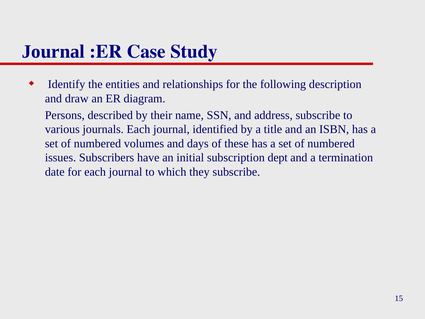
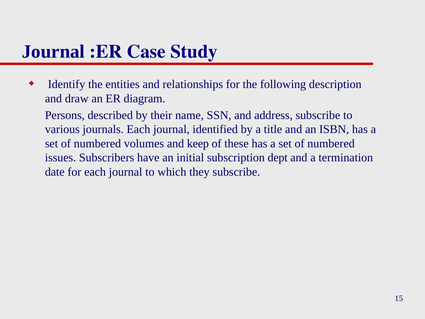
days: days -> keep (198, 143)
